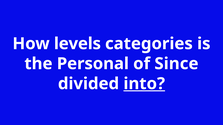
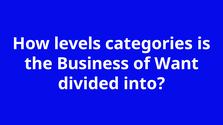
Personal: Personal -> Business (93, 64)
Since: Since -> Want (177, 64)
into underline: present -> none (144, 84)
